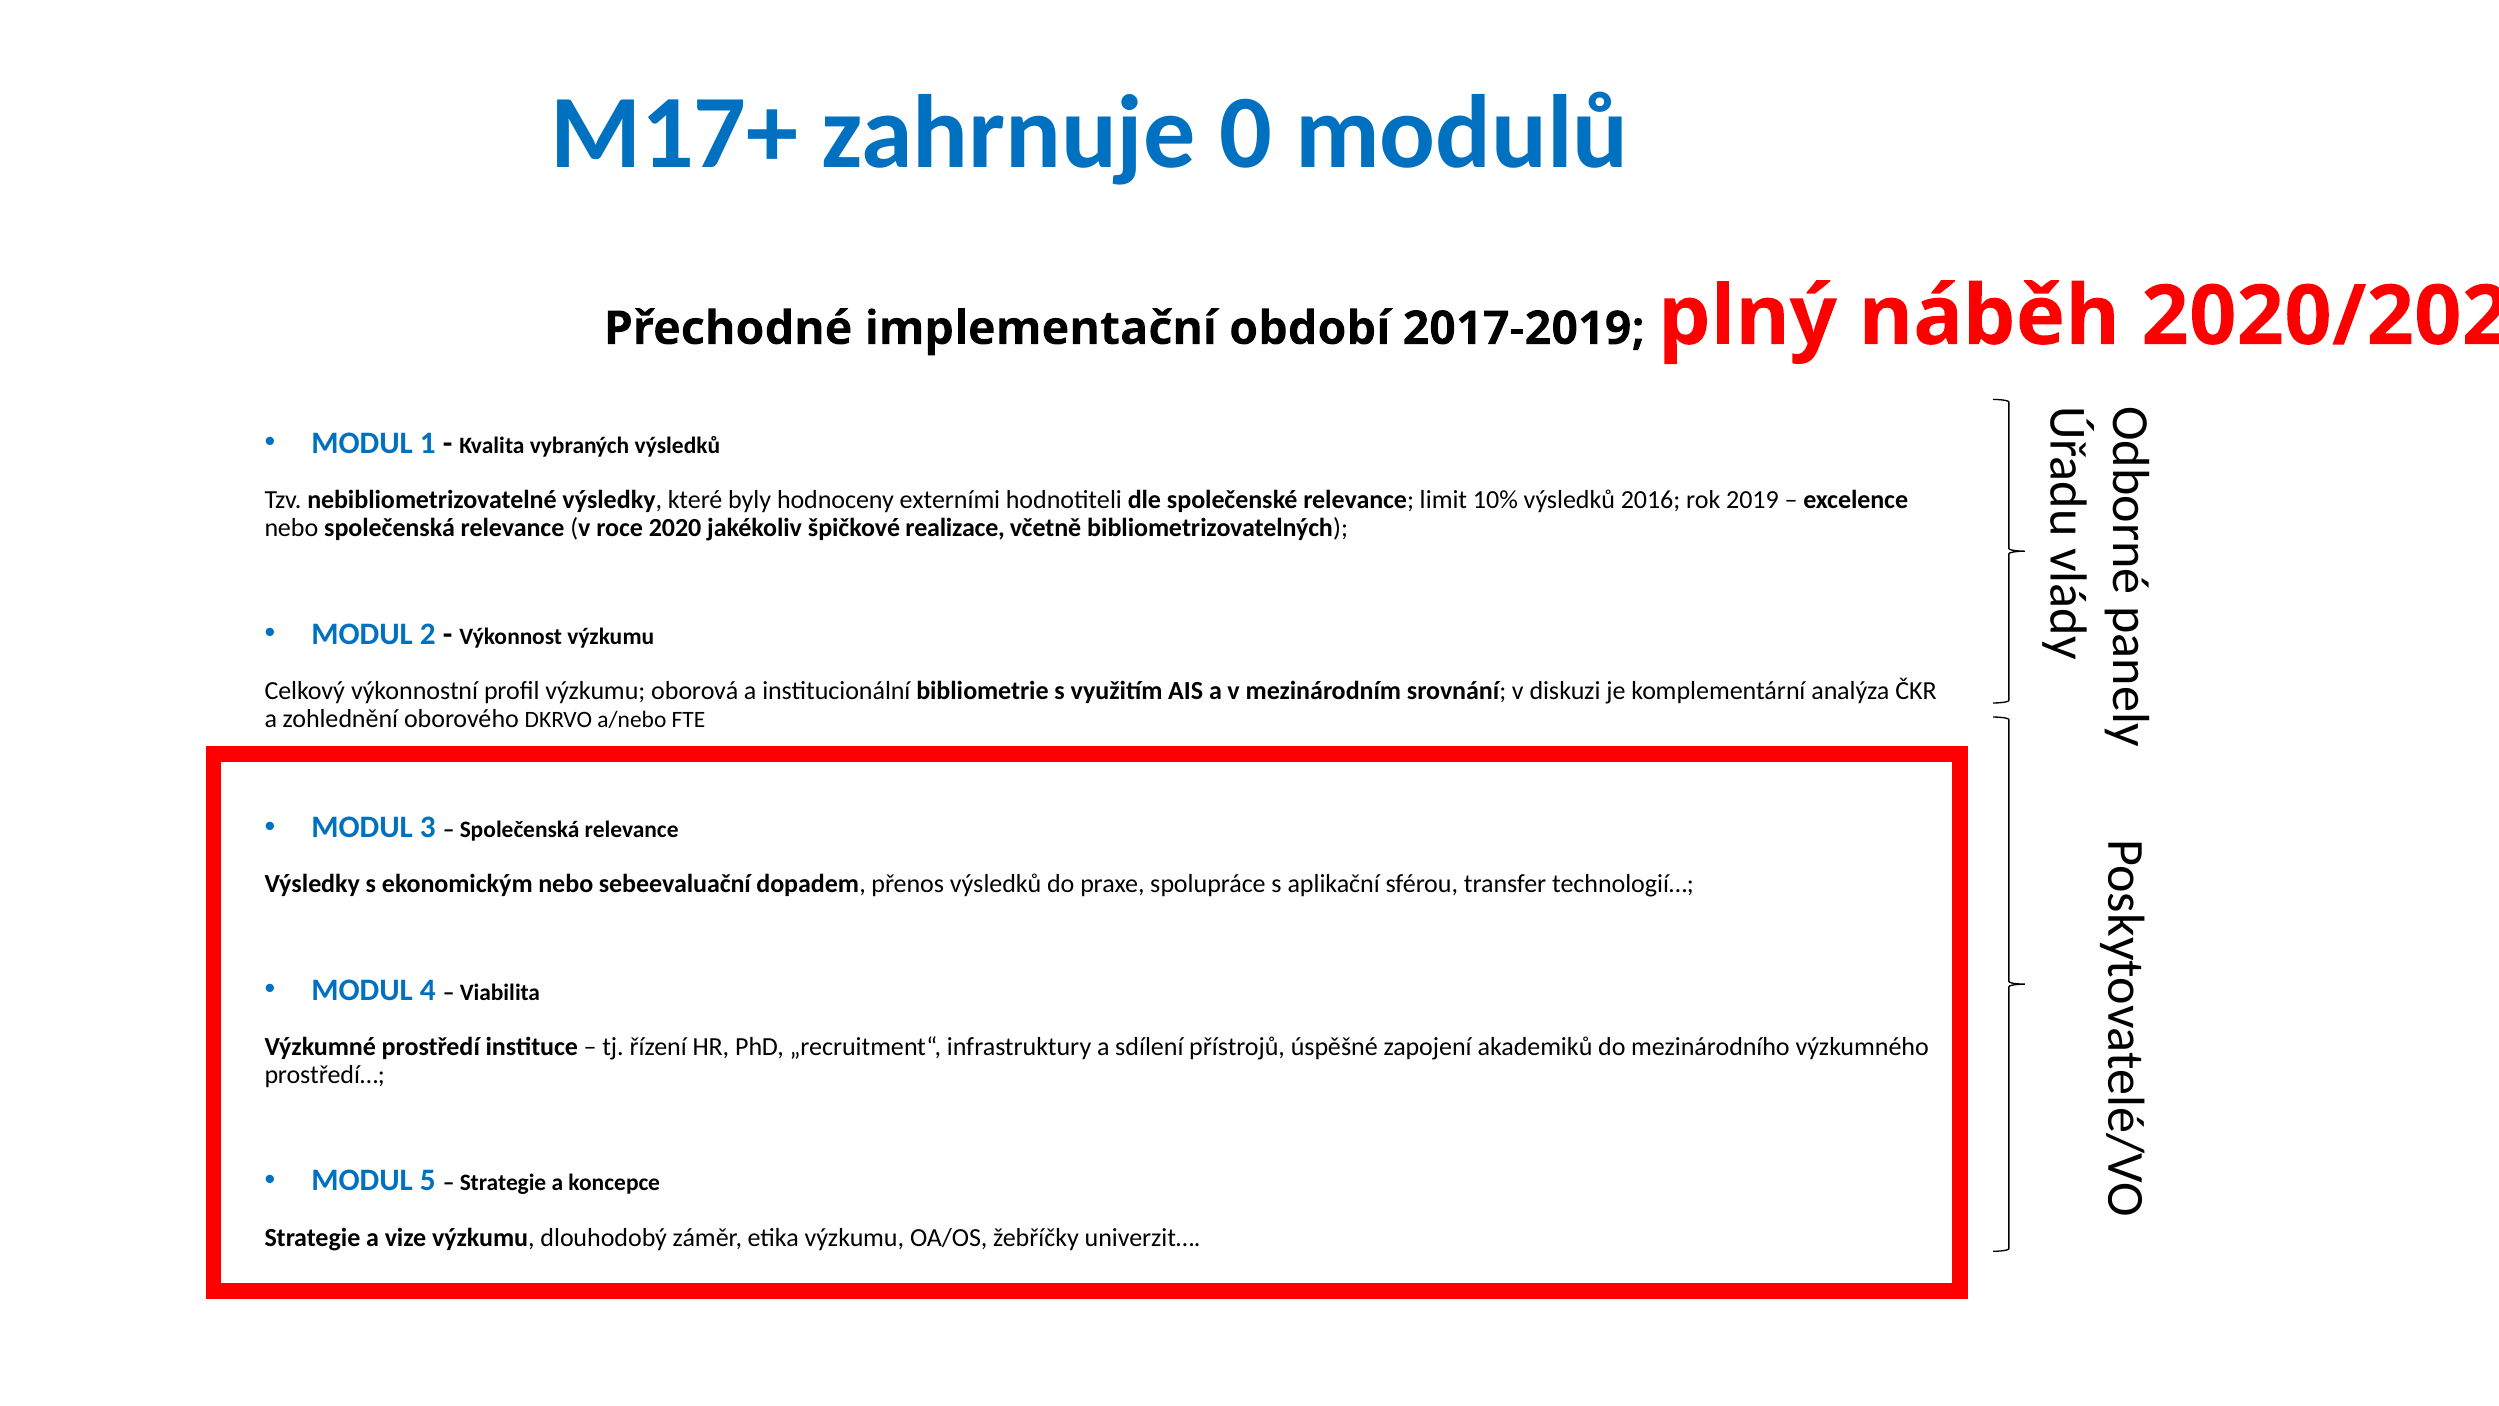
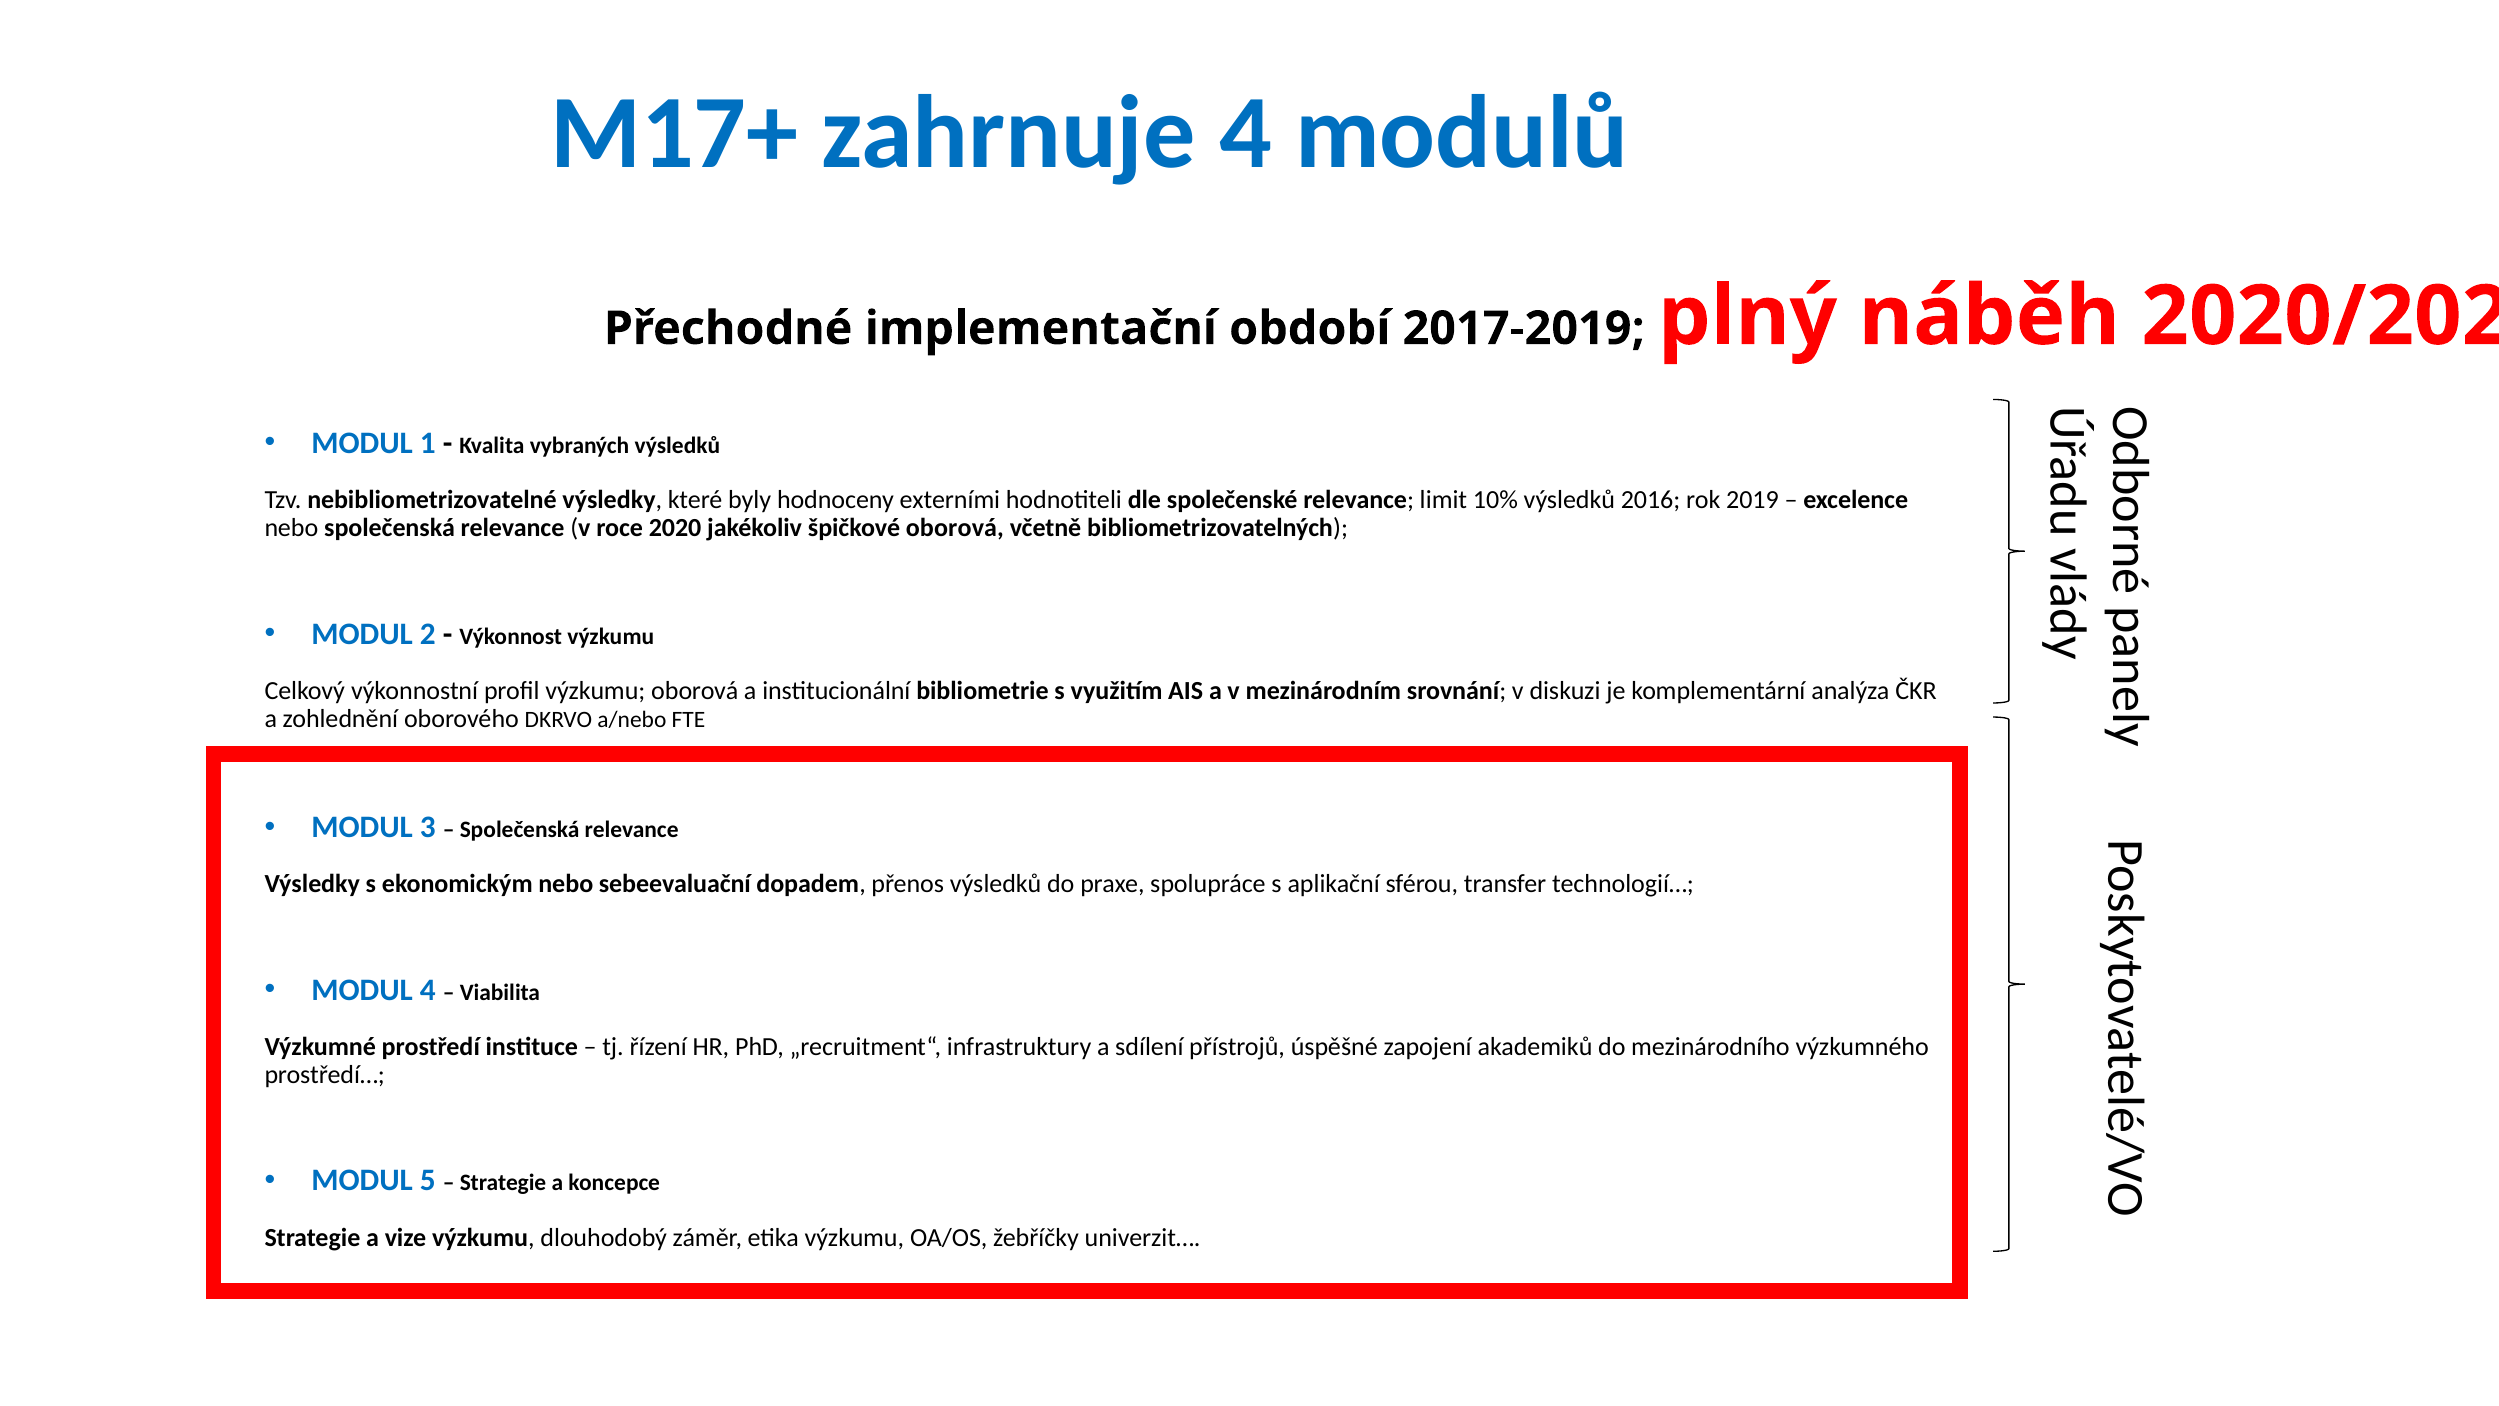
zahrnuje 0: 0 -> 4 (1246, 134)
špičkové realizace: realizace -> oborová (955, 528)
